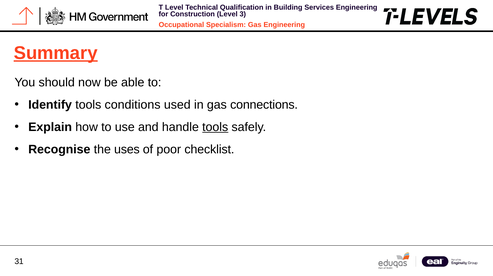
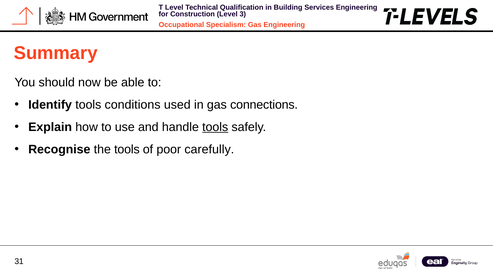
Summary underline: present -> none (56, 53)
the uses: uses -> tools (127, 149)
checklist: checklist -> carefully (209, 149)
